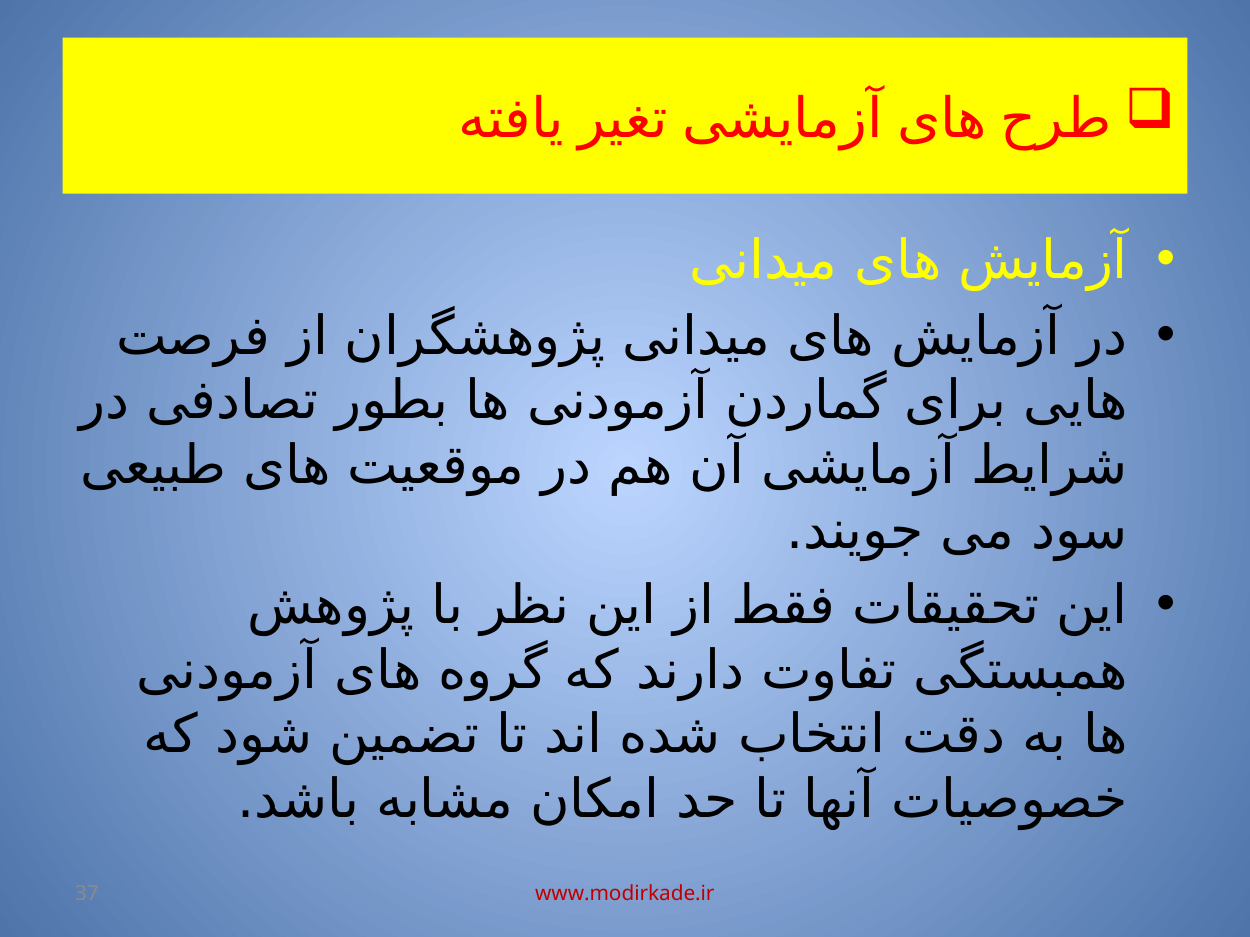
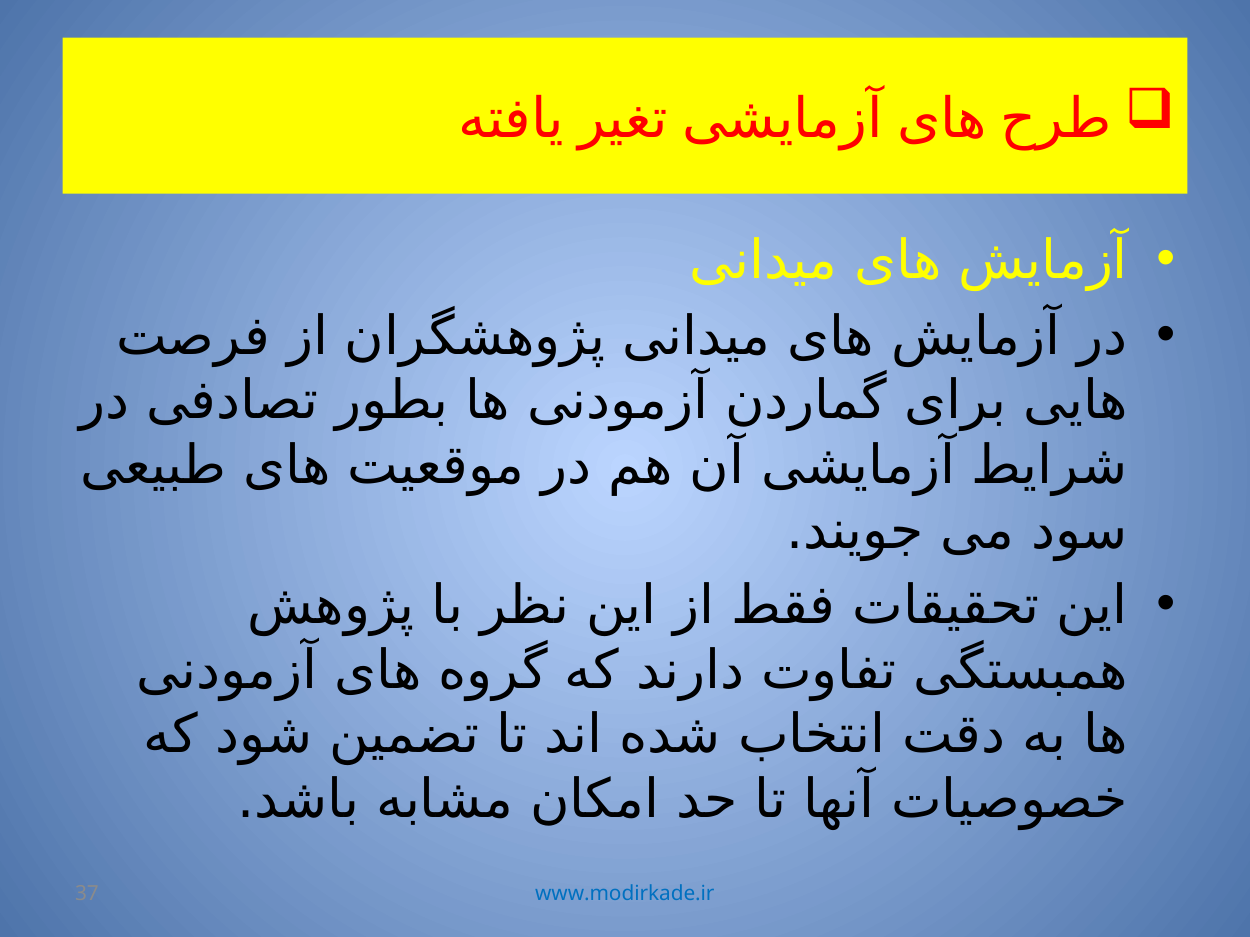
www.modirkade.ir colour: red -> blue (625, 894)
